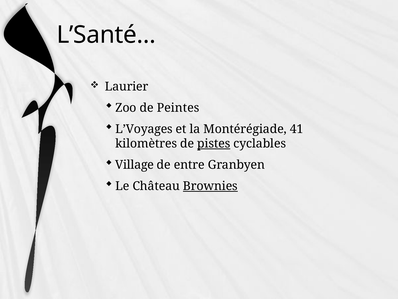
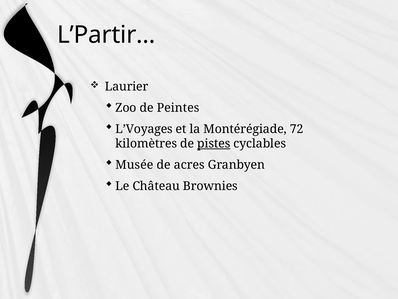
L’Santé…: L’Santé… -> L’Partir… (106, 35)
41: 41 -> 72 (297, 129)
Village: Village -> Musée (134, 165)
entre: entre -> acres (189, 165)
Brownies underline: present -> none (210, 186)
